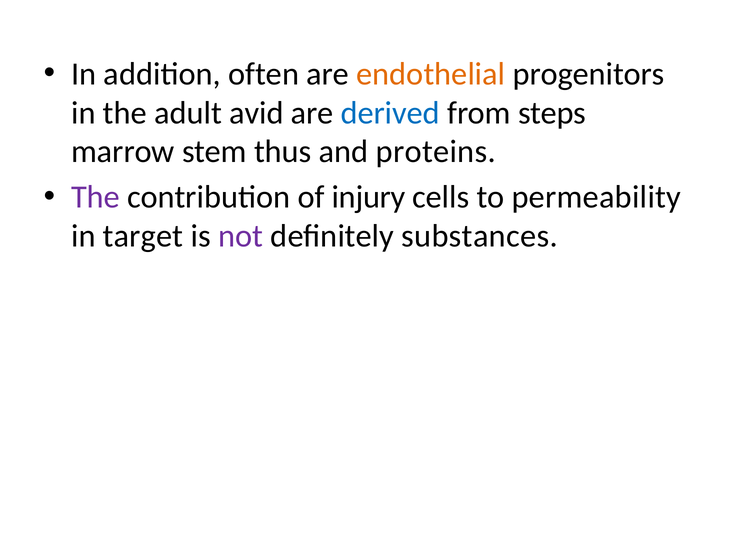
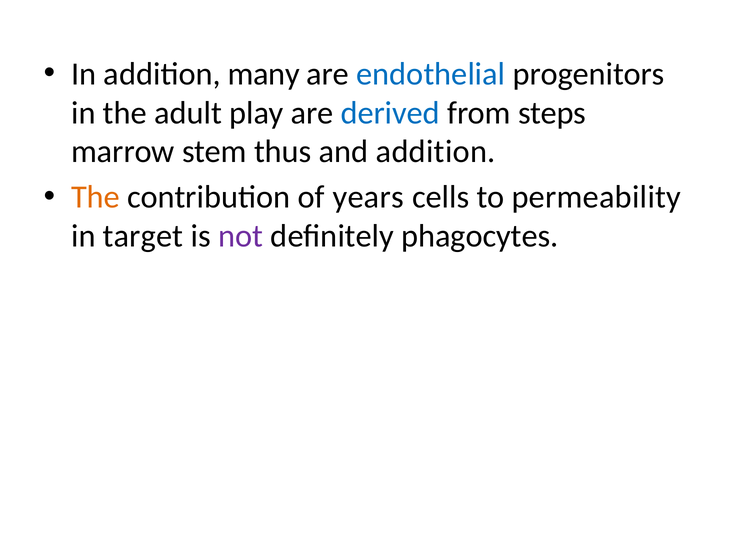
often: often -> many (264, 74)
endothelial colour: orange -> blue (431, 74)
avid: avid -> play (257, 113)
and proteins: proteins -> addition (436, 152)
The colour: purple -> orange (96, 197)
injury: injury -> years (368, 197)
substances: substances -> phagocytes (480, 236)
